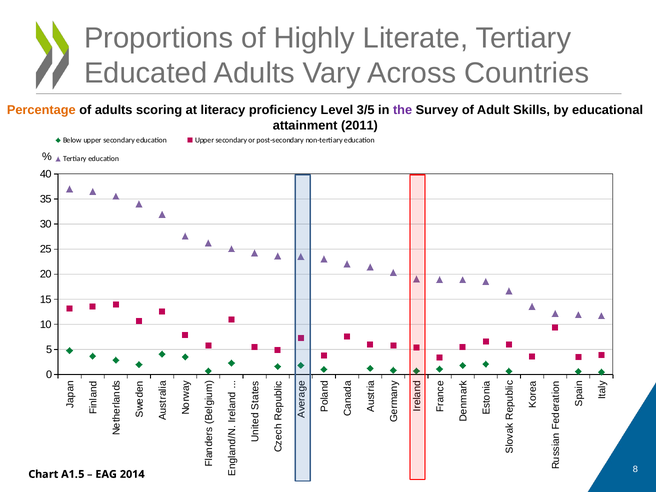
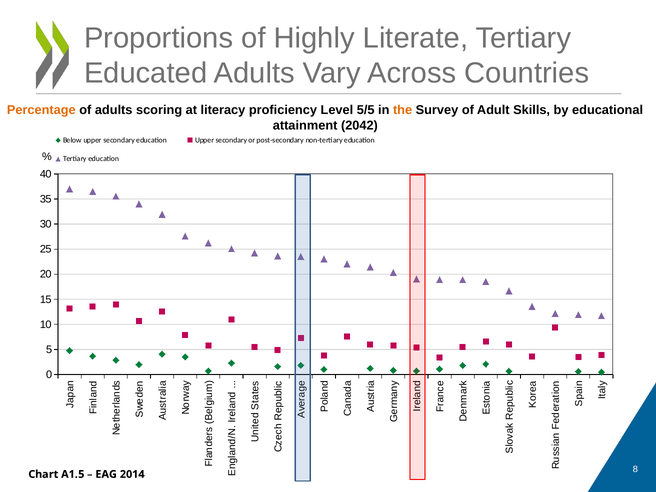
3/5: 3/5 -> 5/5 (366, 110)
the colour: purple -> orange (403, 110)
2011: 2011 -> 2042 (359, 126)
